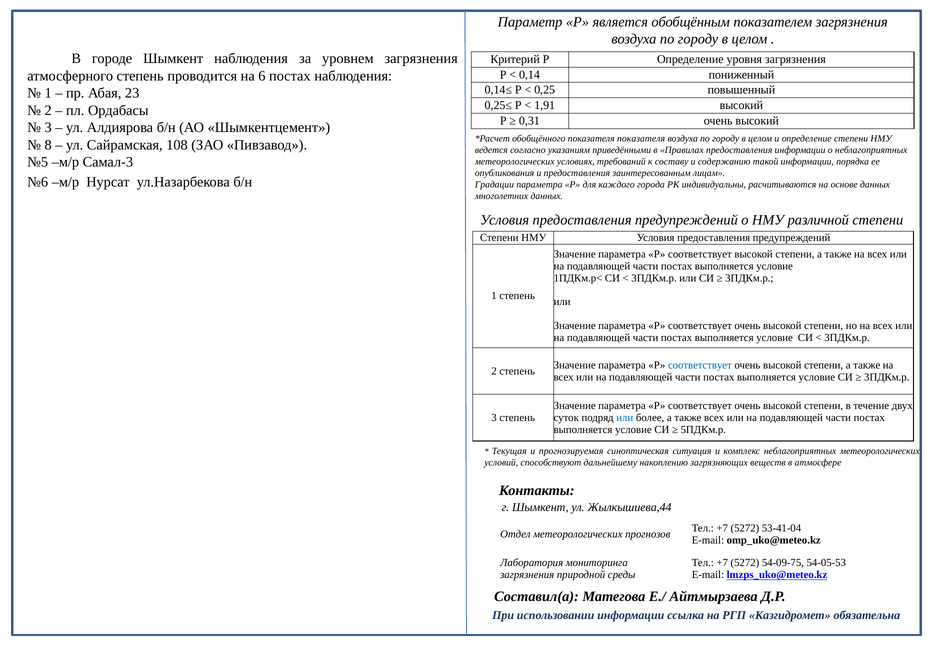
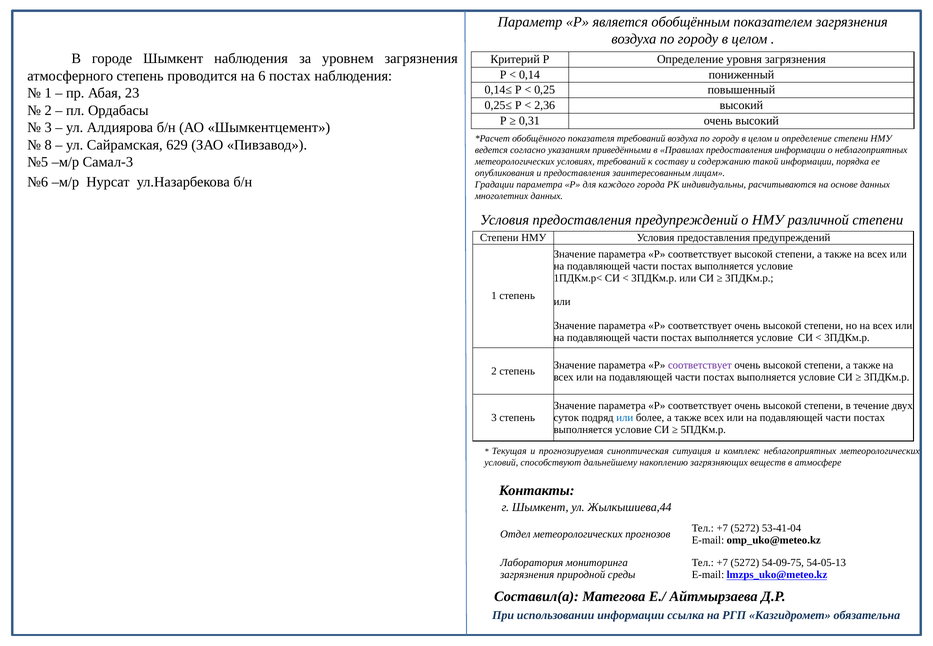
1,91: 1,91 -> 2,36 (545, 105)
показателя показателя: показателя -> требований (641, 139)
108: 108 -> 629 (177, 145)
соответствует colour: blue -> purple (700, 365)
54-05-53: 54-05-53 -> 54-05-13 (826, 563)
